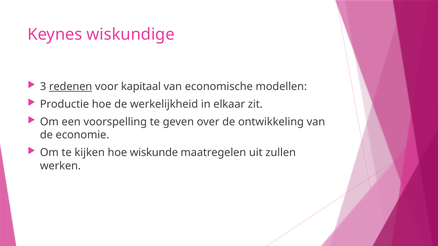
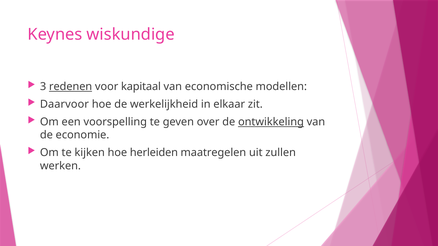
Productie: Productie -> Daarvoor (64, 104)
ontwikkeling underline: none -> present (271, 122)
wiskunde: wiskunde -> herleiden (154, 153)
